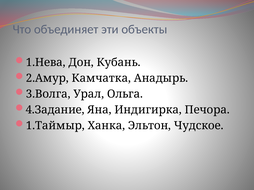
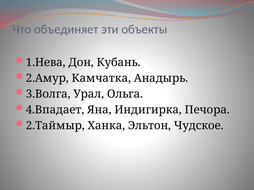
4.Задание: 4.Задание -> 4.Впадает (55, 110)
1.Таймыр: 1.Таймыр -> 2.Таймыр (55, 126)
